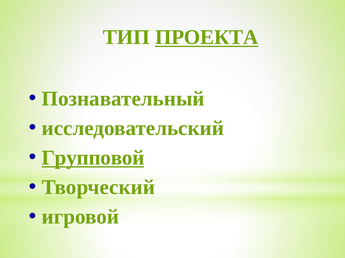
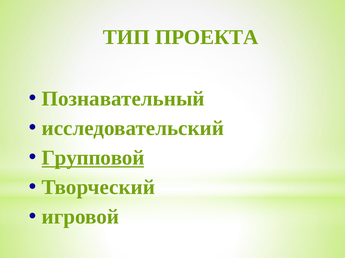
ПРОЕКТА underline: present -> none (207, 37)
